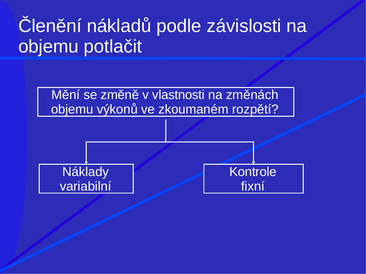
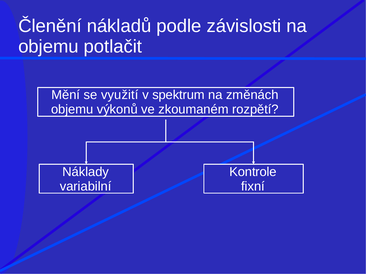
změně: změně -> využití (120, 95)
vlastnosti: vlastnosti -> spektrum (178, 95)
